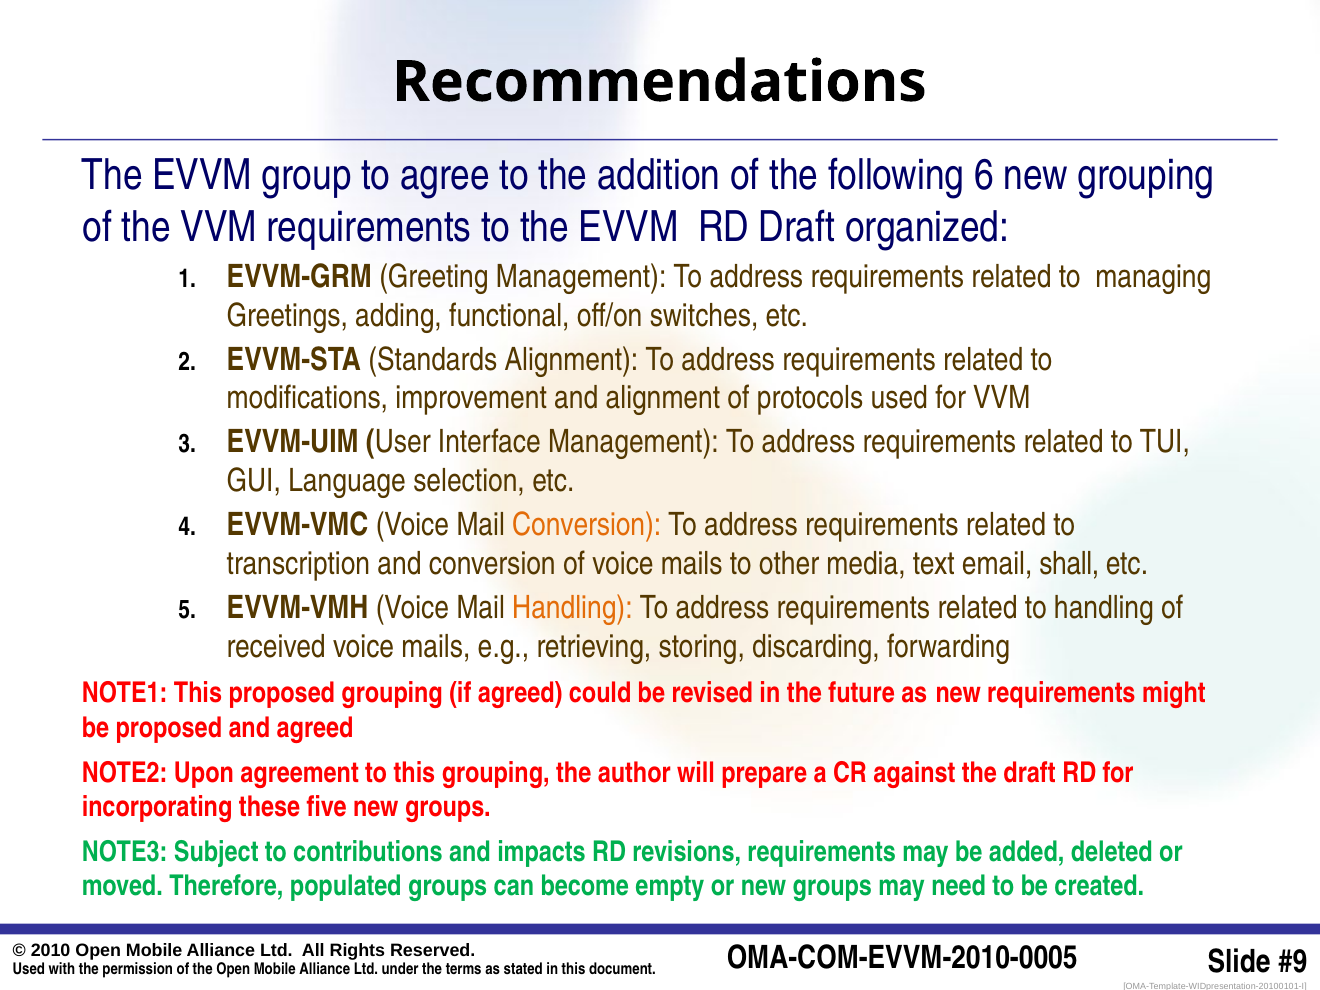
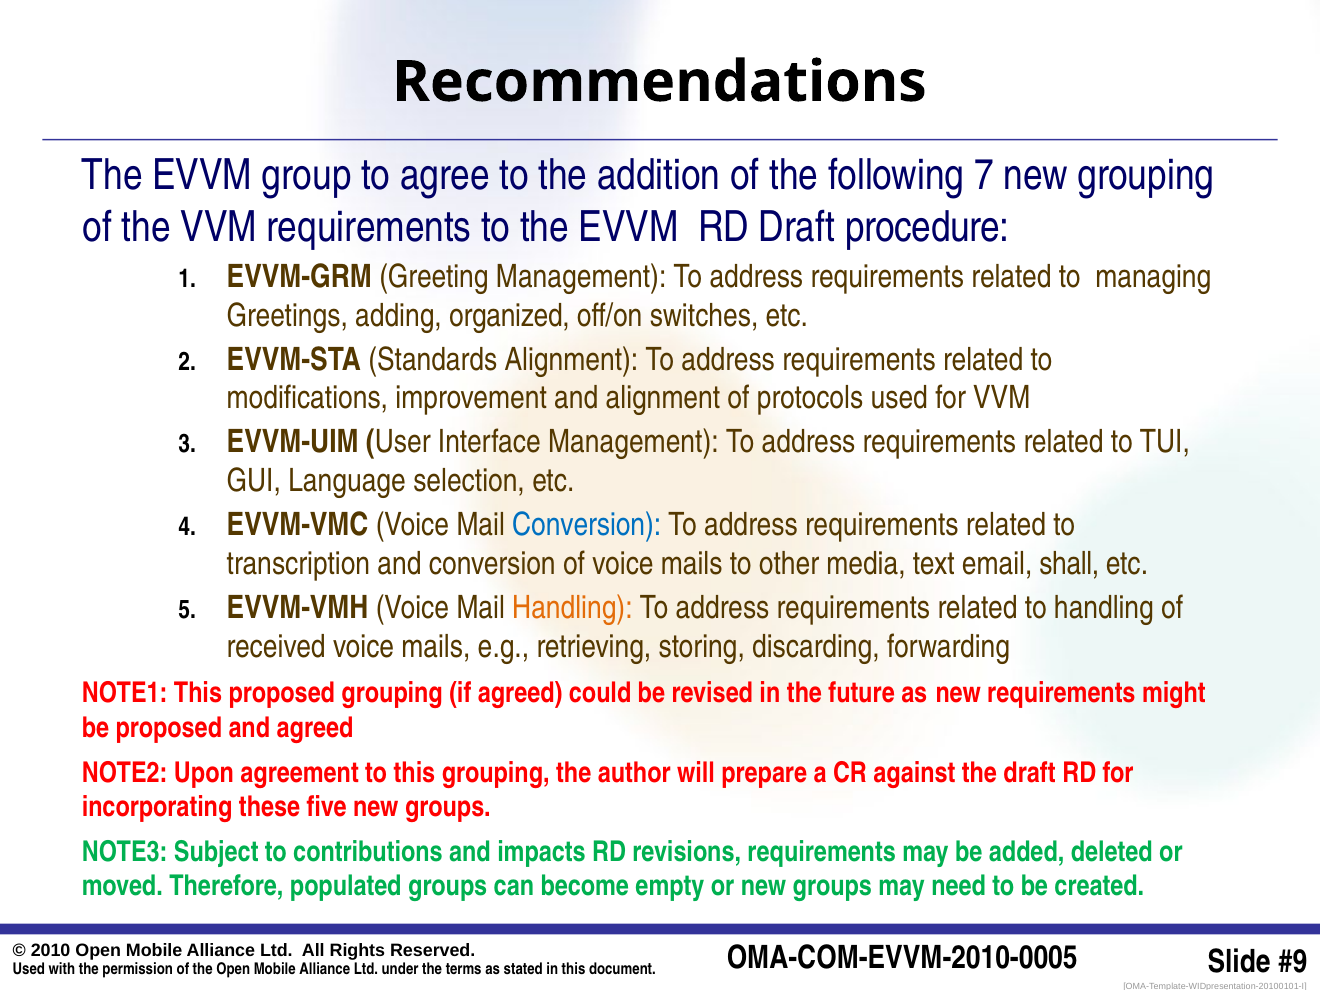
6: 6 -> 7 (984, 176)
organized: organized -> procedure (927, 227)
functional: functional -> organized (510, 316)
Conversion colour: orange -> blue (587, 525)
